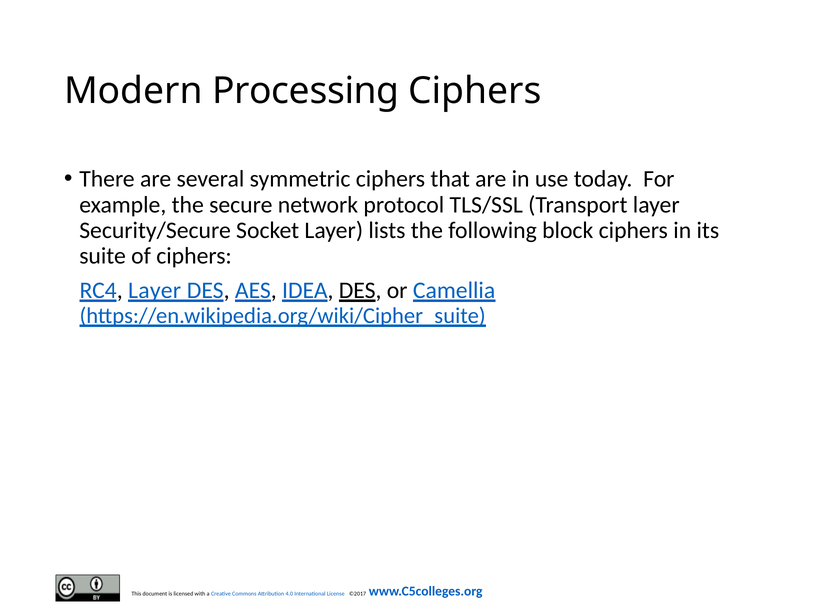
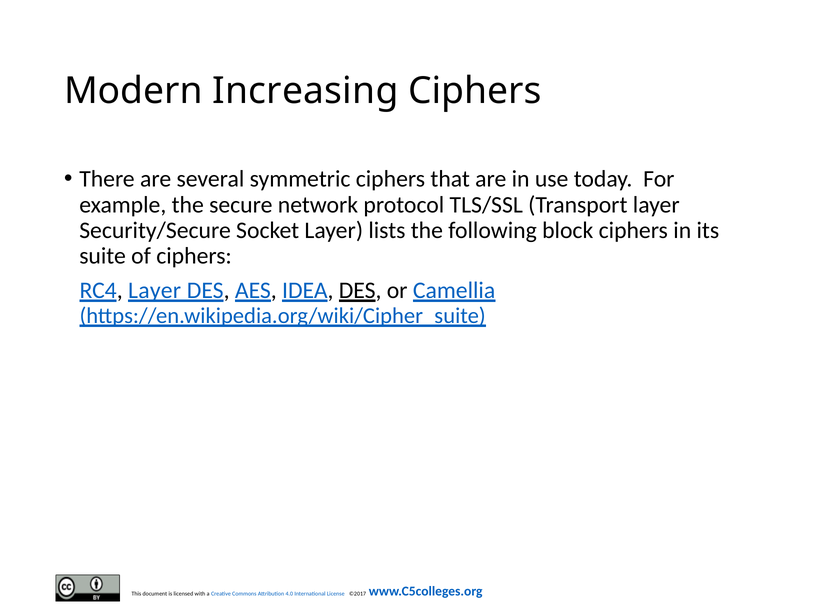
Processing: Processing -> Increasing (305, 91)
